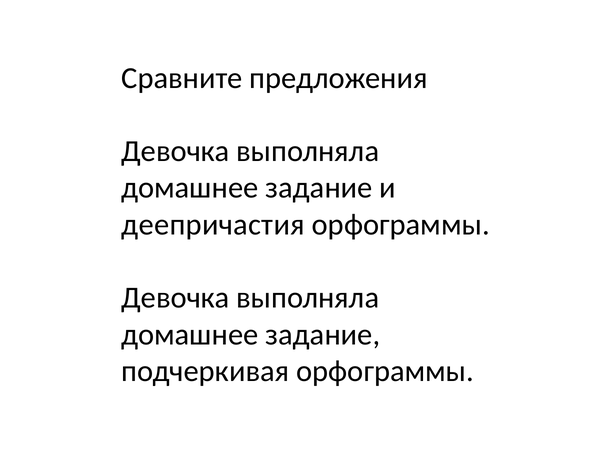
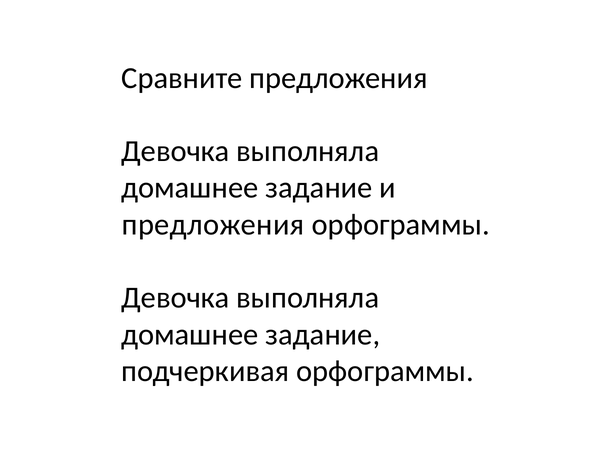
деепричастия: деепричастия -> предложения (213, 225)
